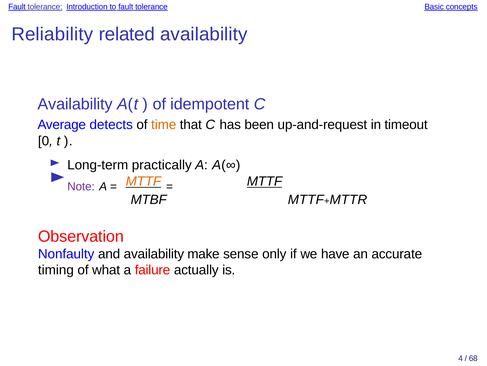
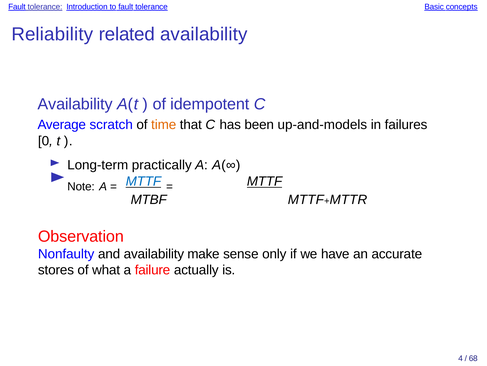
detects: detects -> scratch (111, 125)
up-and-request: up-and-request -> up-and-models (322, 125)
timeout: timeout -> failures (406, 125)
Note colour: purple -> black (81, 186)
MTTF colour: orange -> blue (143, 181)
timing: timing -> stores (56, 270)
